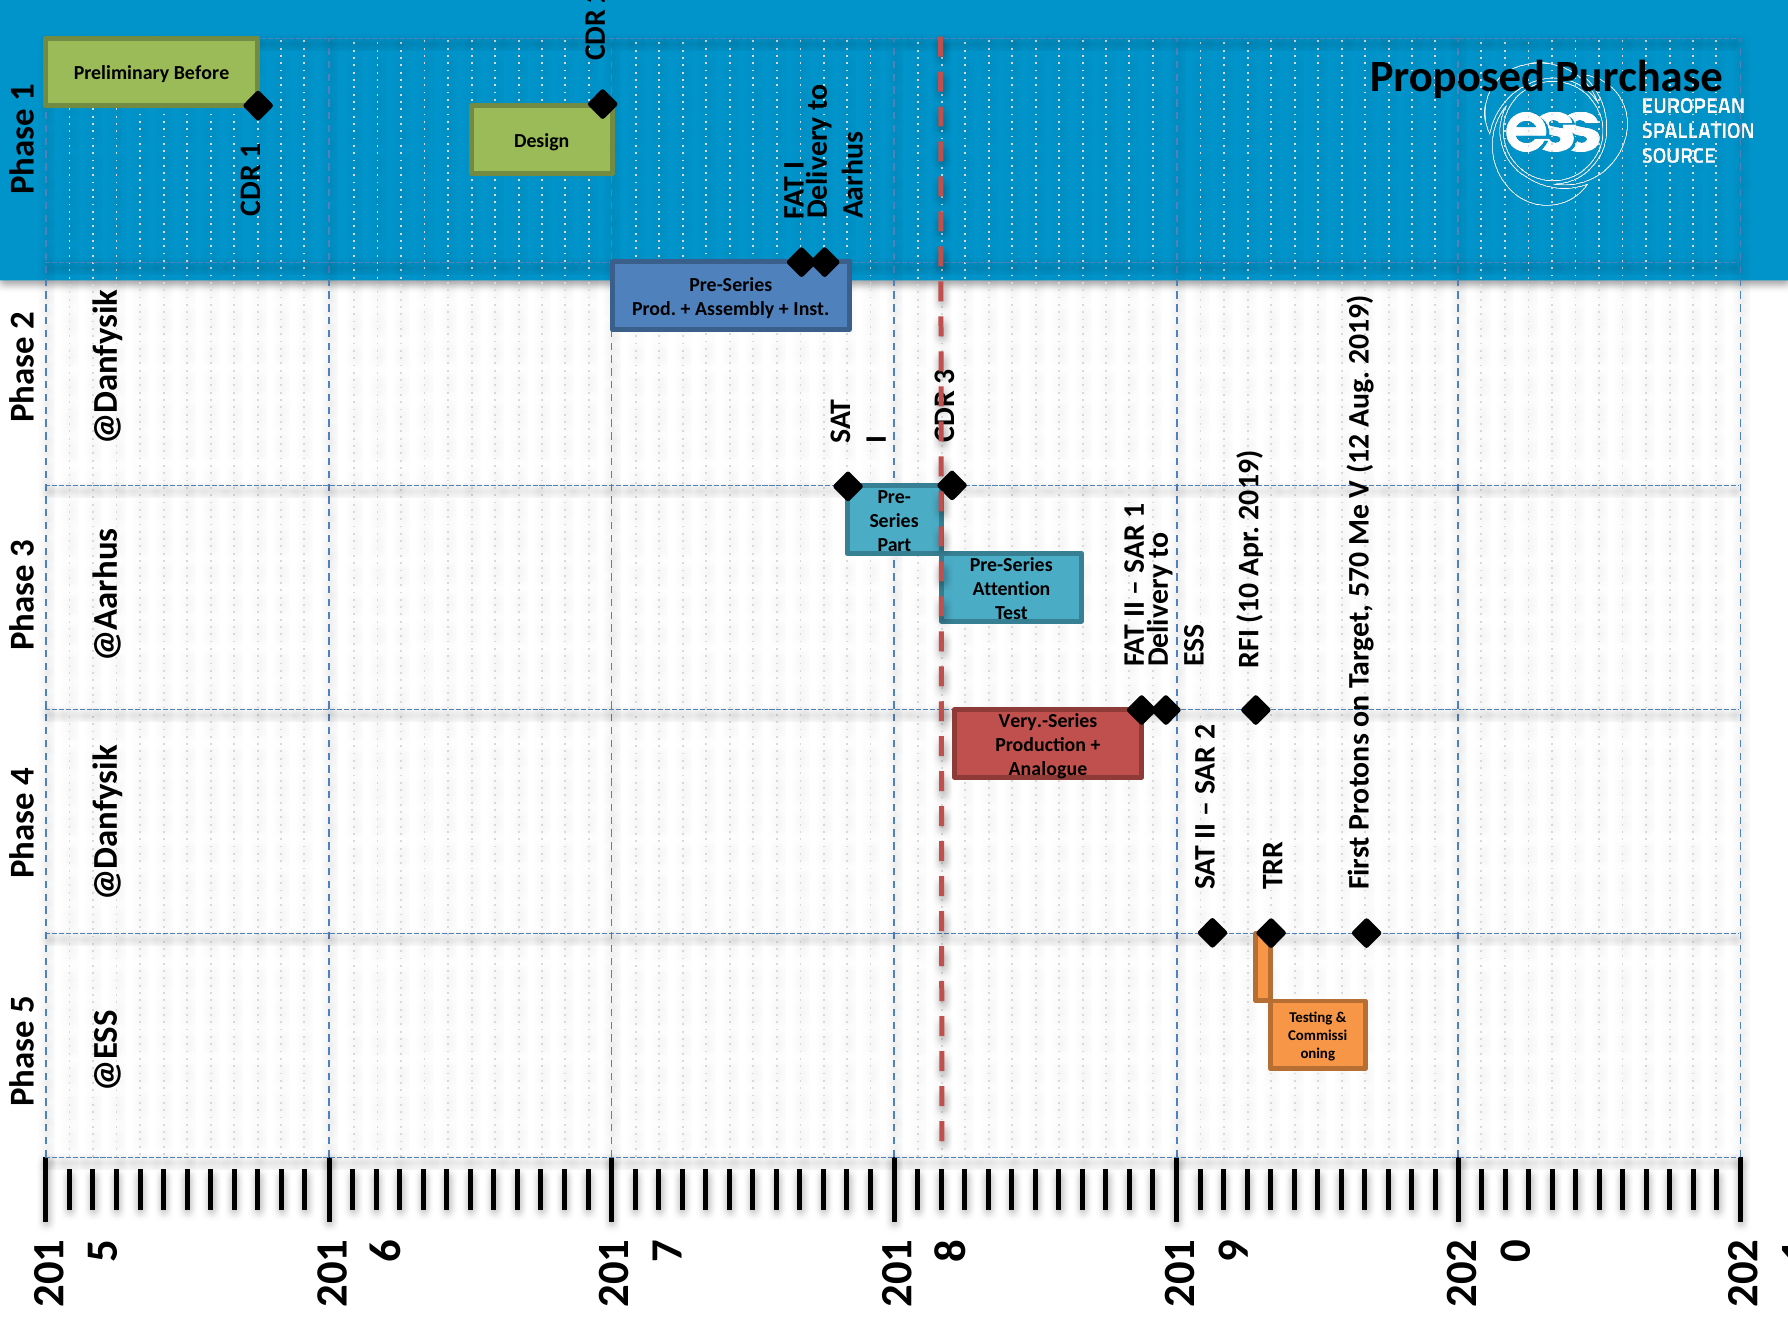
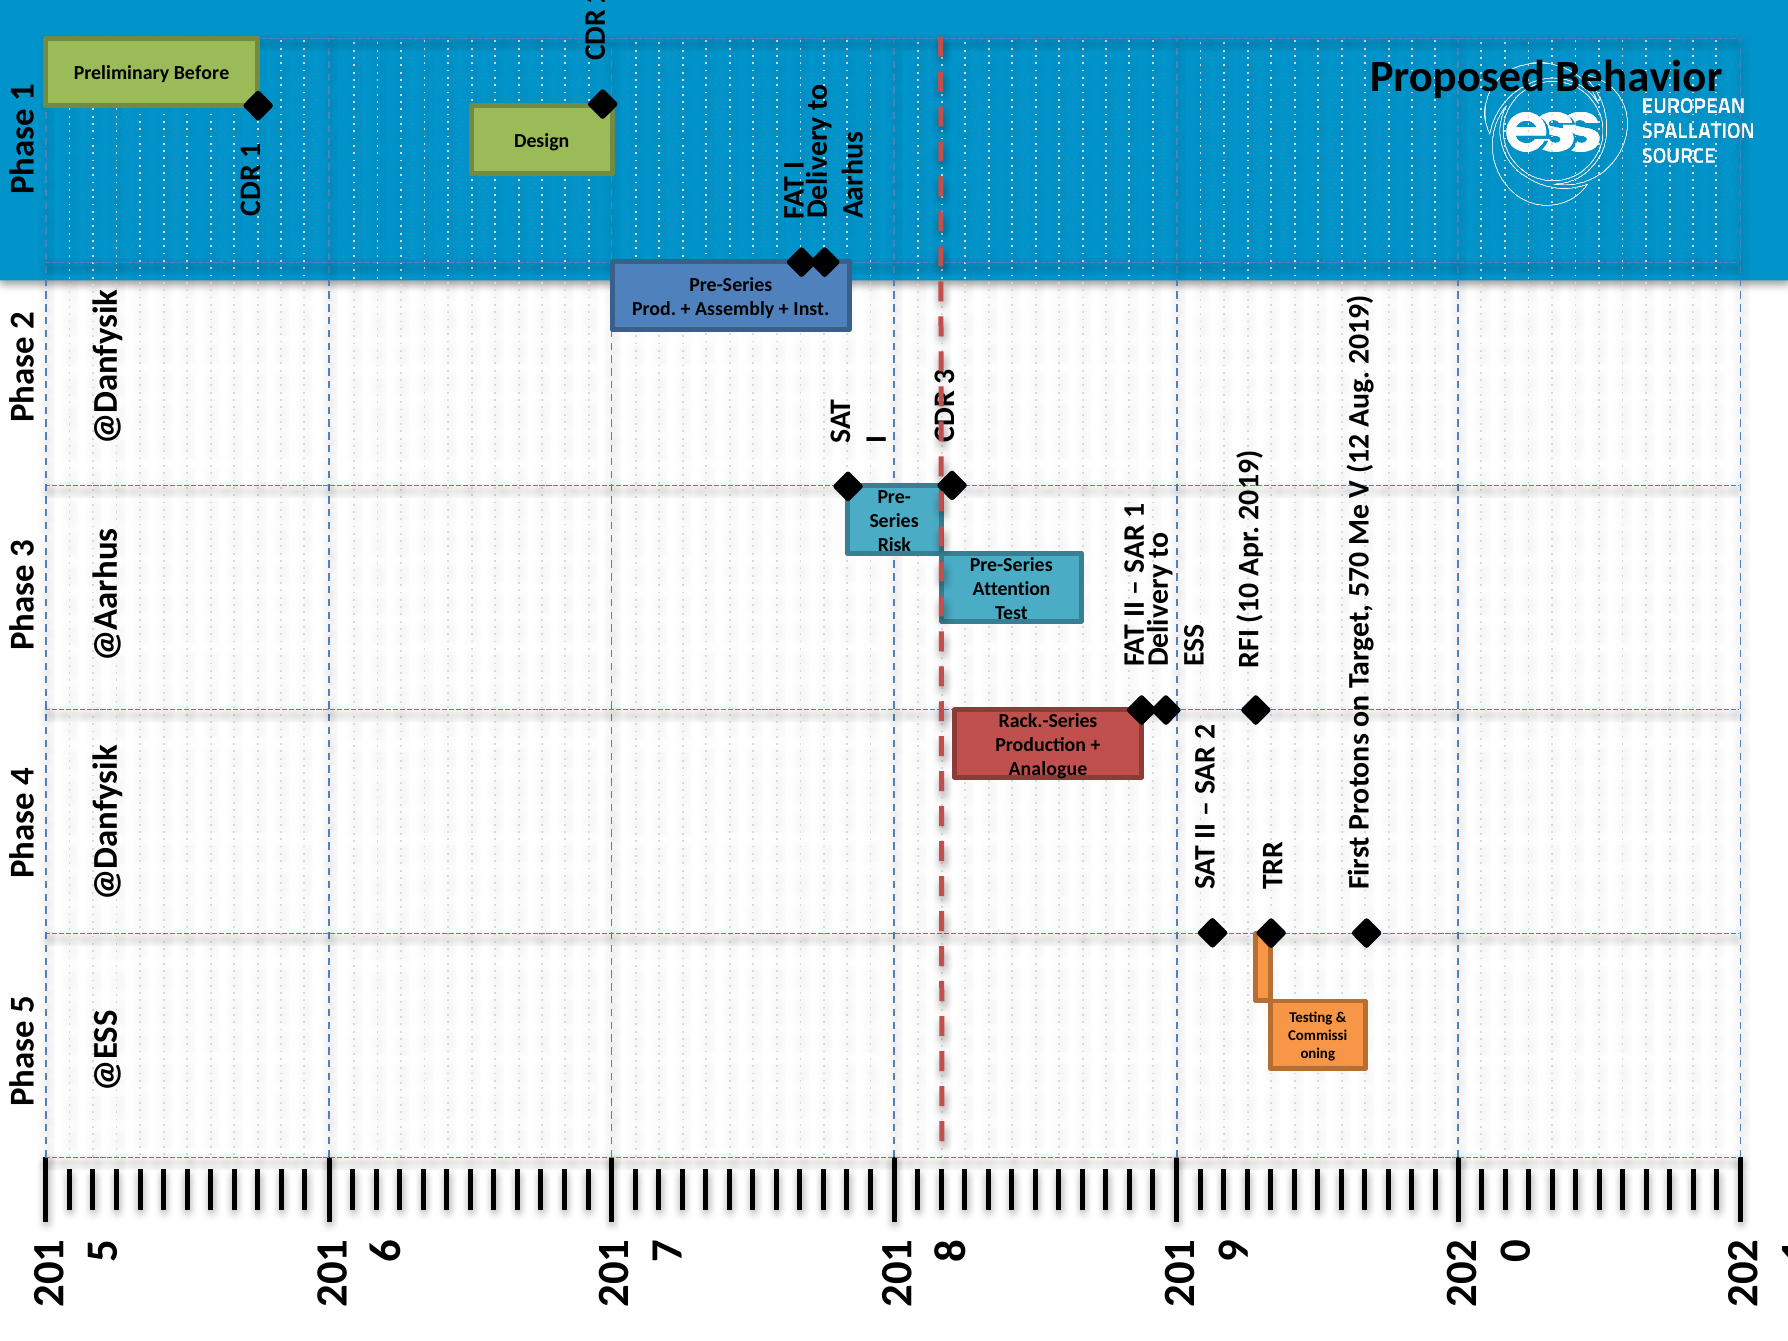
Purchase: Purchase -> Behavior (1639, 77)
Part: Part -> Risk (894, 545)
Very.-Series: Very.-Series -> Rack.-Series (1048, 721)
